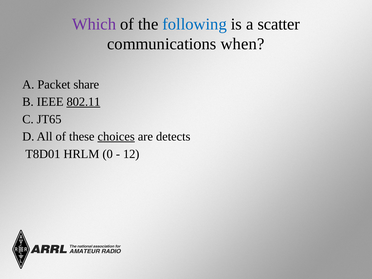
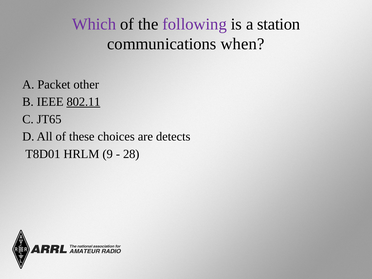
following colour: blue -> purple (195, 24)
scatter: scatter -> station (279, 24)
share: share -> other (86, 85)
choices underline: present -> none (116, 137)
0: 0 -> 9 (108, 154)
12: 12 -> 28 (131, 154)
